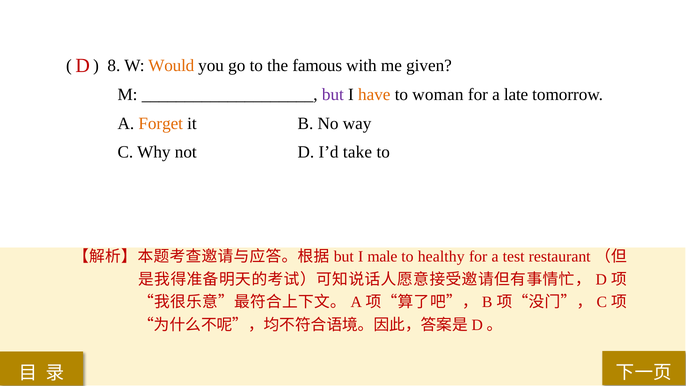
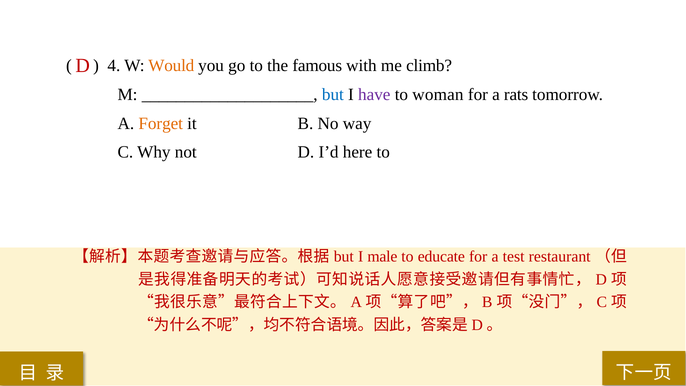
8: 8 -> 4 (114, 66)
given: given -> climb (429, 66)
but colour: purple -> blue (333, 95)
have colour: orange -> purple (374, 95)
late: late -> rats (516, 95)
take: take -> here (358, 152)
healthy: healthy -> educate (441, 256)
